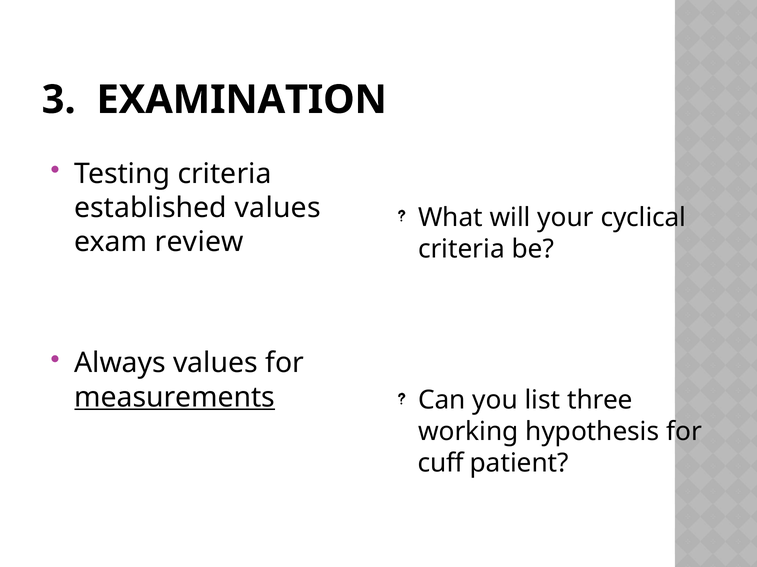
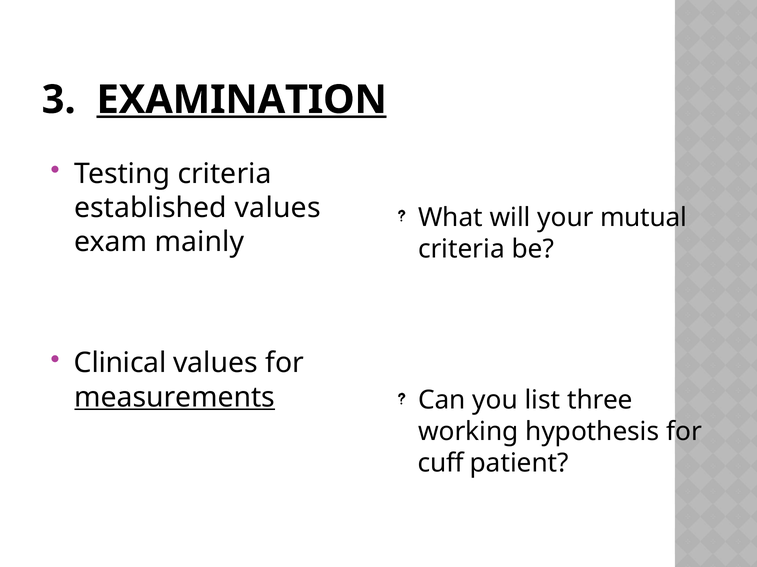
EXAMINATION underline: none -> present (242, 100)
cyclical: cyclical -> mutual (643, 218)
review: review -> mainly (199, 242)
Always: Always -> Clinical (120, 364)
